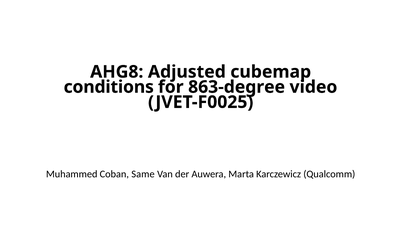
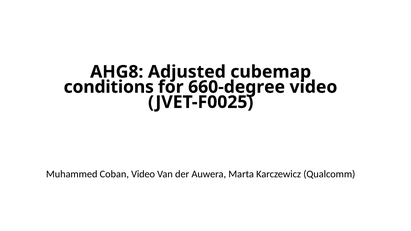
863-degree: 863-degree -> 660-degree (237, 87)
Coban Same: Same -> Video (143, 174)
